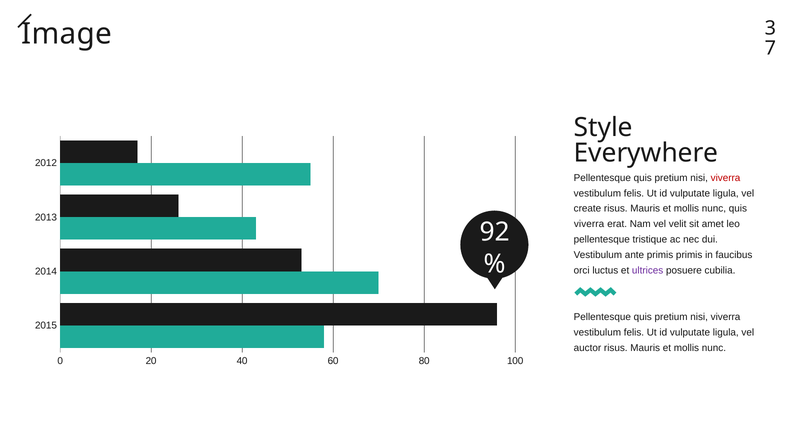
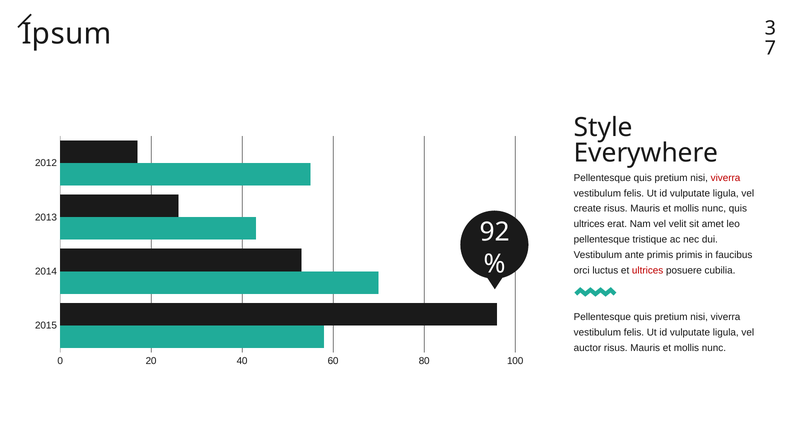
Image: Image -> Ipsum (67, 34)
viverra: viverra -> ultrices (589, 224)
ultrices colour: purple -> red (648, 270)
